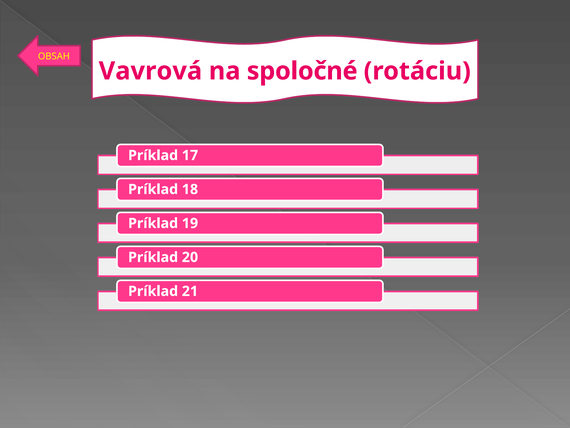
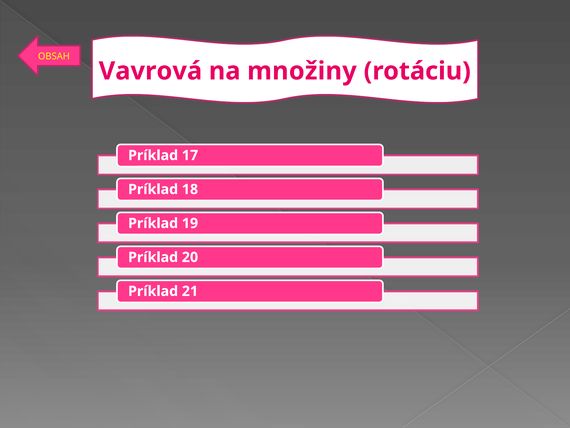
spoločné: spoločné -> množiny (302, 71)
